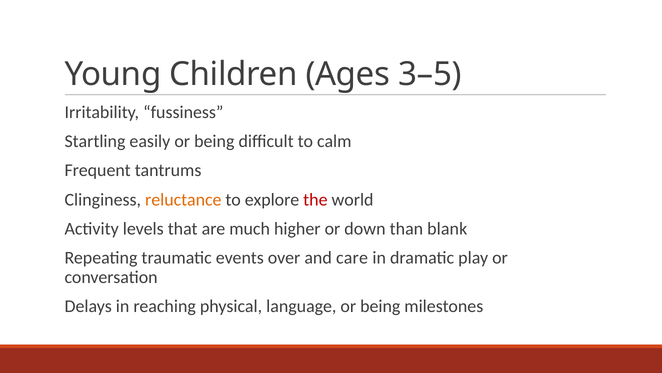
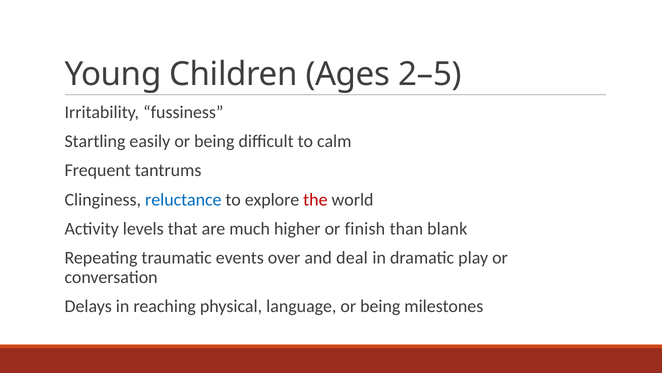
3–5: 3–5 -> 2–5 (430, 74)
reluctance colour: orange -> blue (183, 199)
down: down -> finish (365, 228)
care: care -> deal (352, 257)
